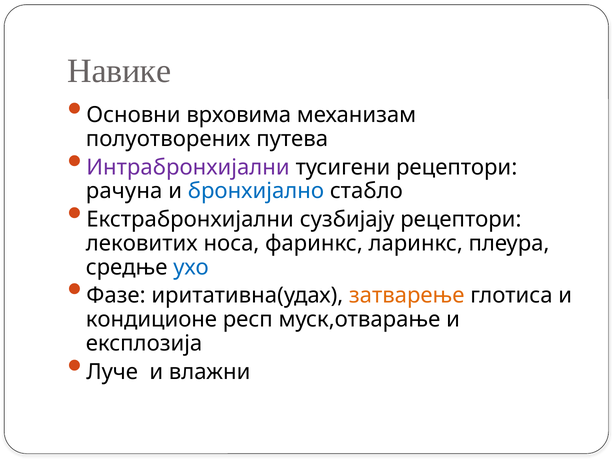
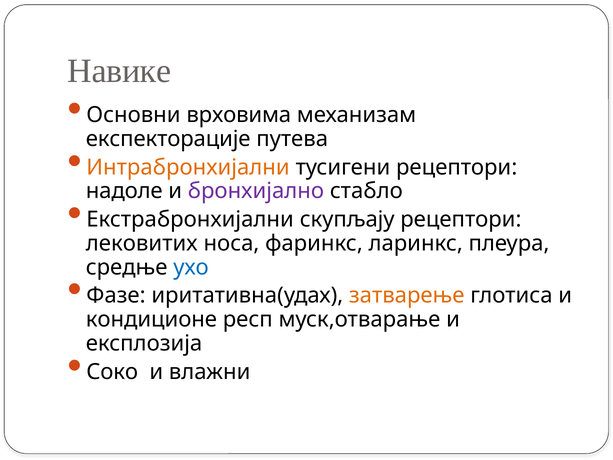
полуотворених: полуотворених -> експекторације (168, 139)
Интрабронхијални colour: purple -> orange (188, 167)
рачуна: рачуна -> надоле (124, 191)
бронхијално colour: blue -> purple (256, 191)
сузбијају: сузбијају -> скупљају (347, 219)
Луче: Луче -> Соко (112, 372)
